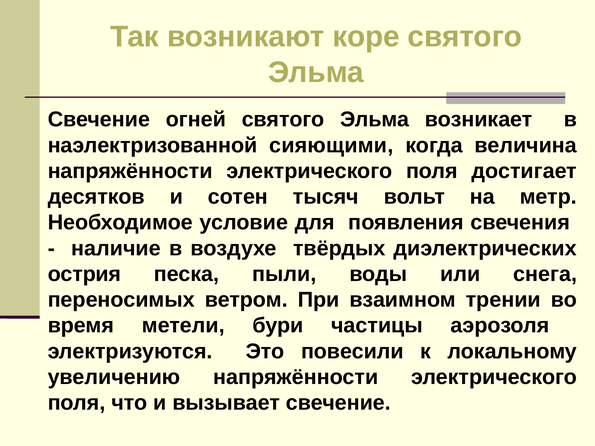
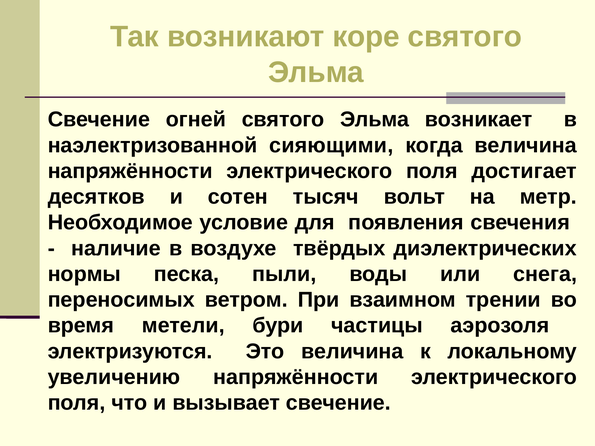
острия: острия -> нормы (84, 274)
Это повесили: повесили -> величина (352, 351)
